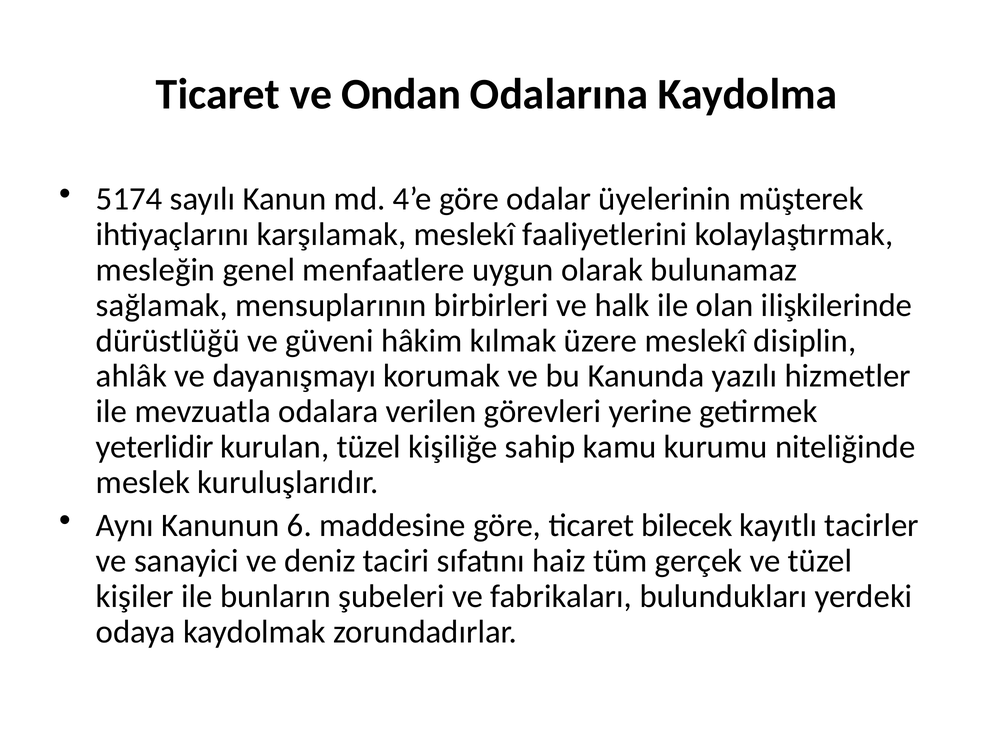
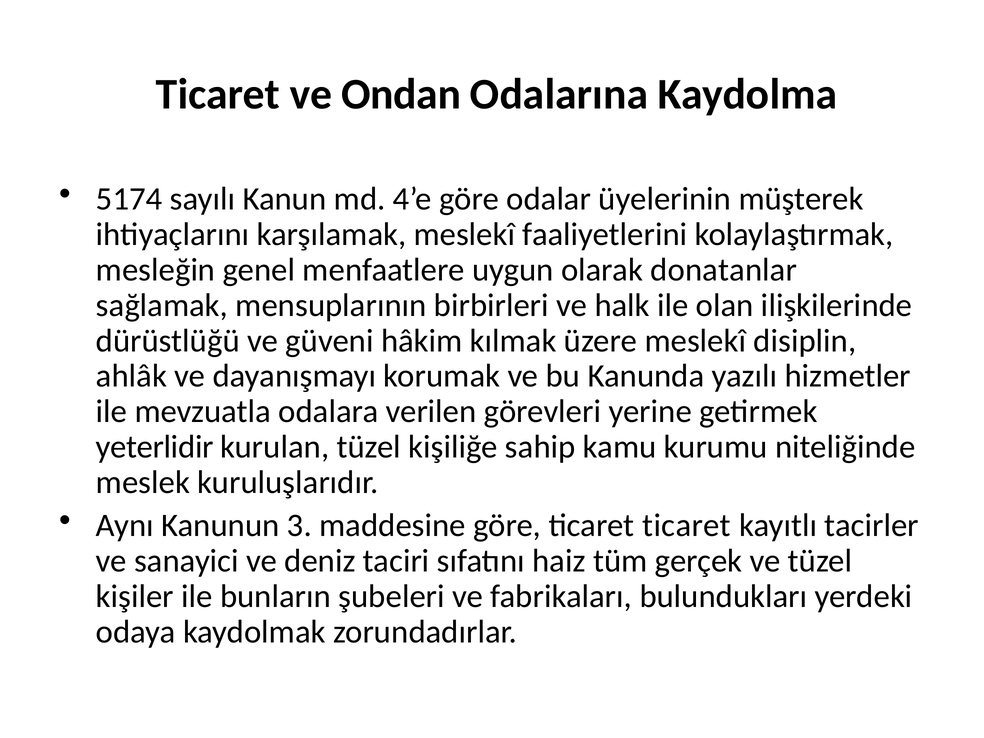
bulunamaz: bulunamaz -> donatanlar (724, 270)
6: 6 -> 3 (299, 526)
ticaret bilecek: bilecek -> ticaret (687, 526)
